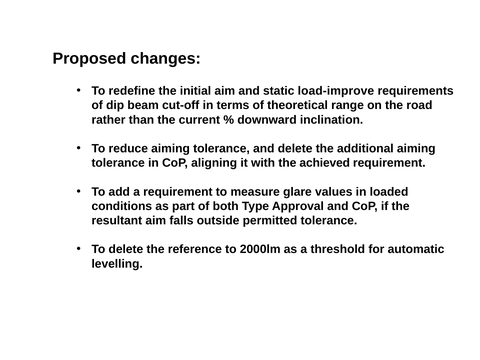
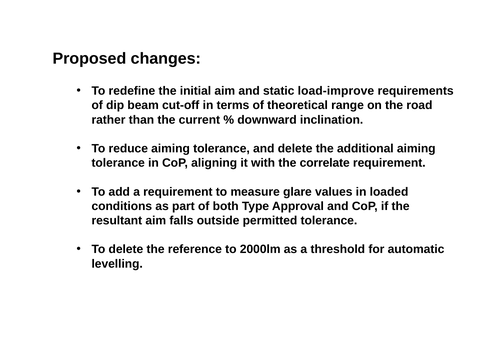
achieved: achieved -> correlate (325, 163)
